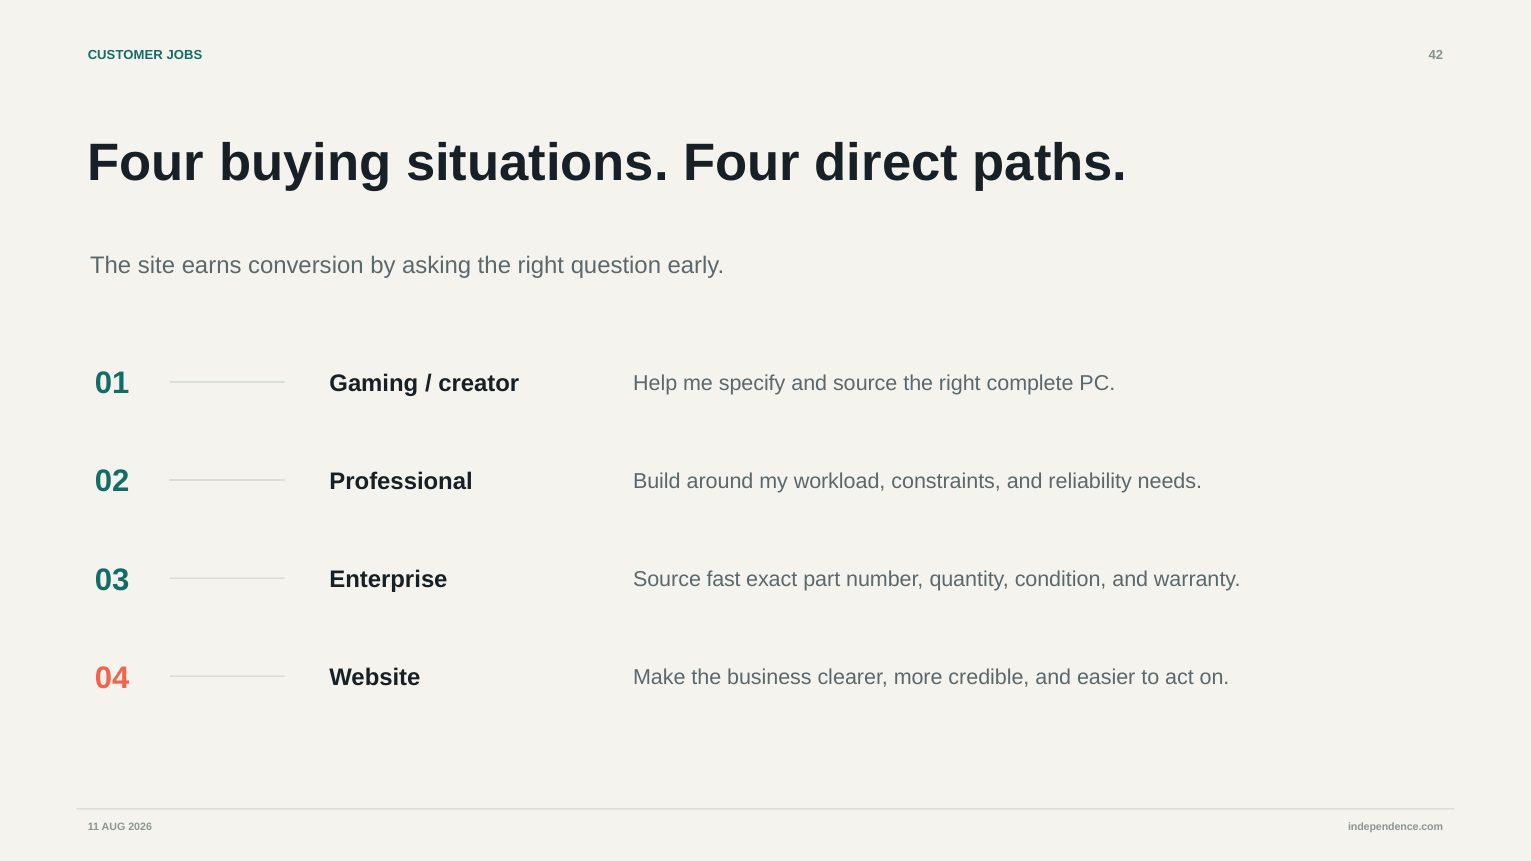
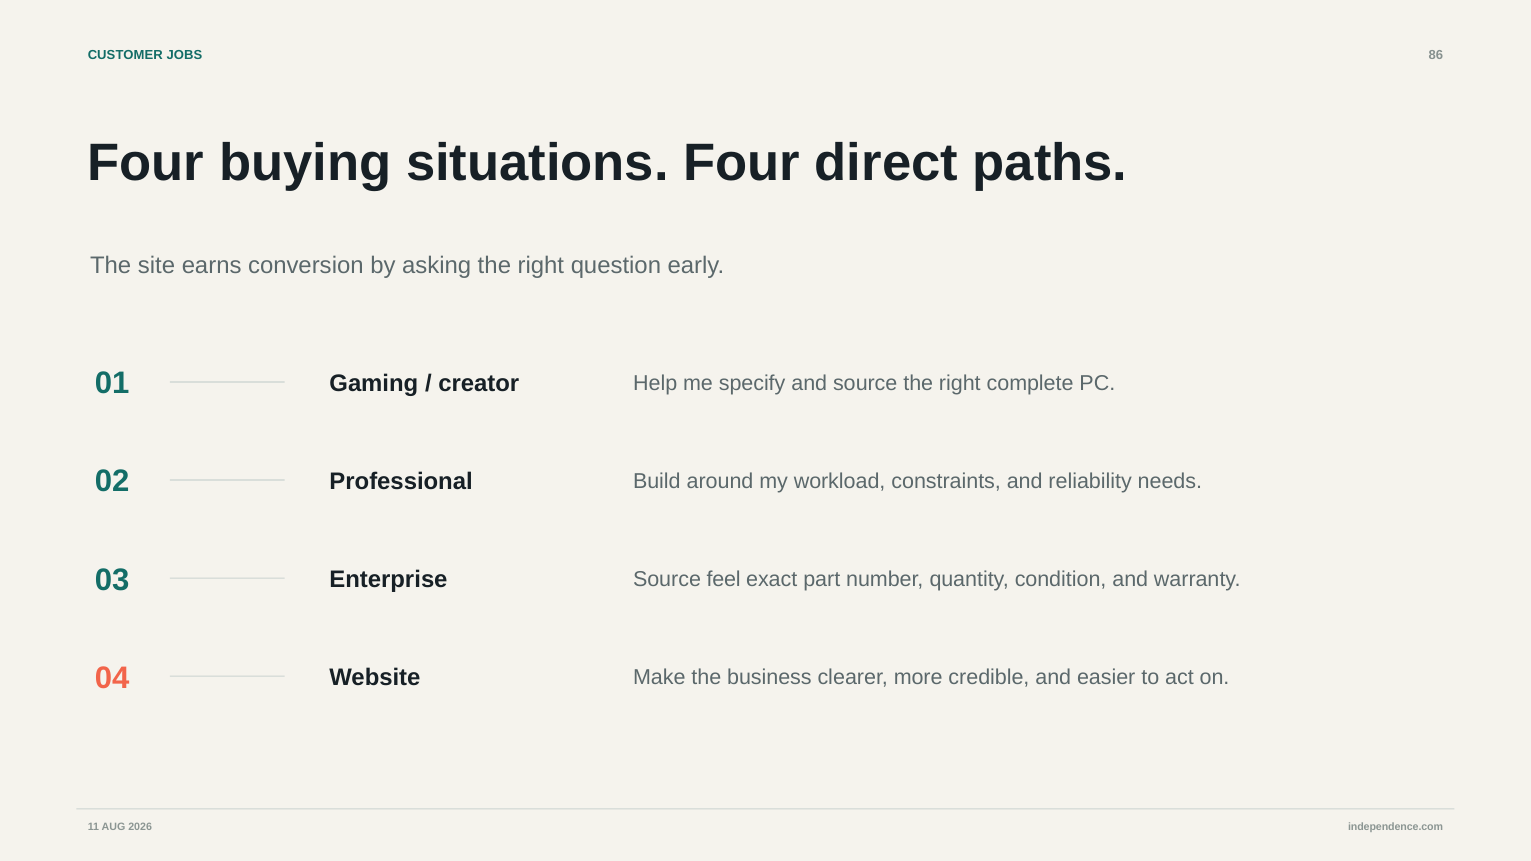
42: 42 -> 86 (1436, 55)
fast: fast -> feel (724, 579)
